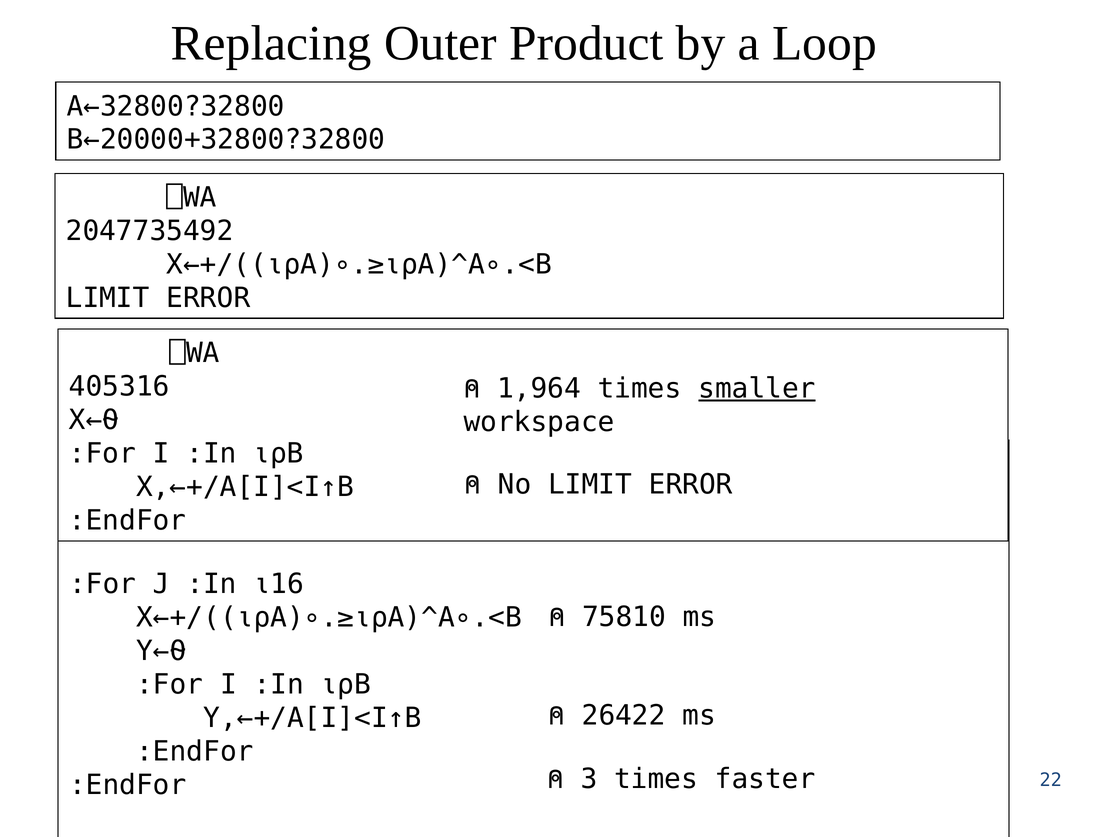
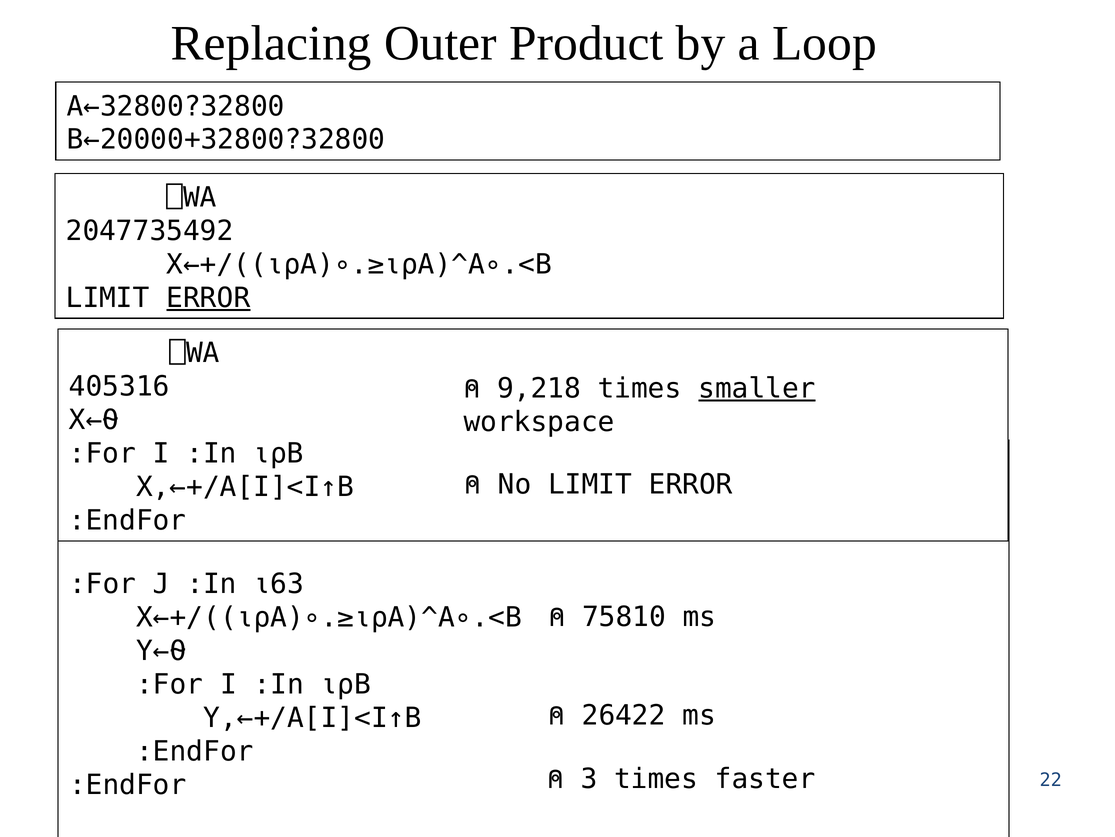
ERROR underline: none -> present (208, 298)
1,964: 1,964 -> 9,218 (539, 388)
⍳16: ⍳16 -> ⍳63 (279, 584)
